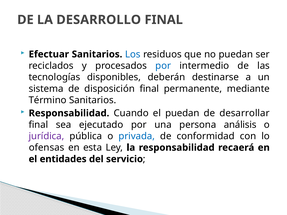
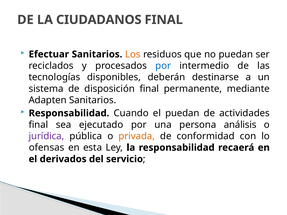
DESARROLLO: DESARROLLO -> CIUDADANOS (99, 20)
Los colour: blue -> orange (133, 54)
Término: Término -> Adapten (48, 100)
desarrollar: desarrollar -> actividades (245, 113)
privada colour: blue -> orange (137, 136)
entidades: entidades -> derivados (63, 159)
